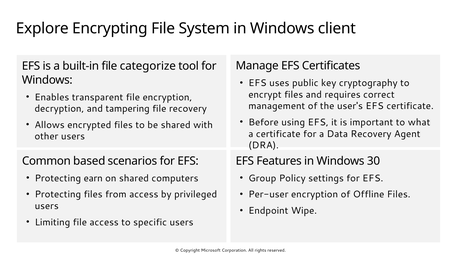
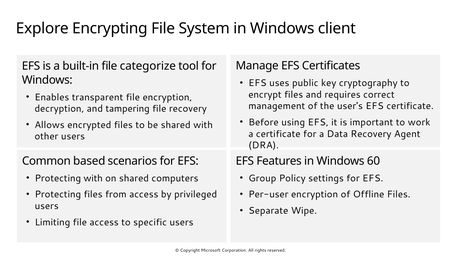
what: what -> work (419, 122)
30: 30 -> 60 (374, 161)
Protecting earn: earn -> with (93, 178)
Endpoint: Endpoint -> Separate (268, 211)
